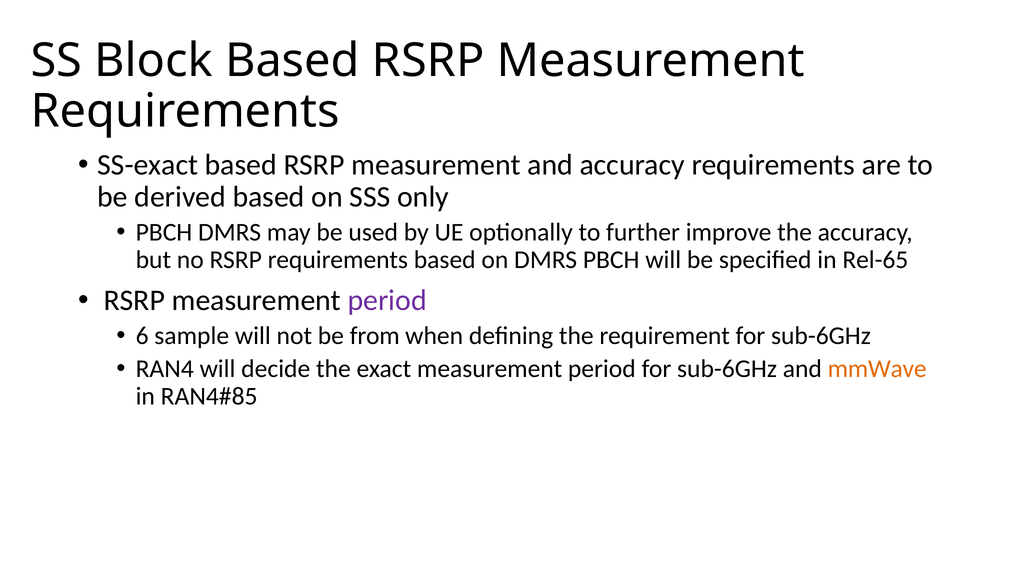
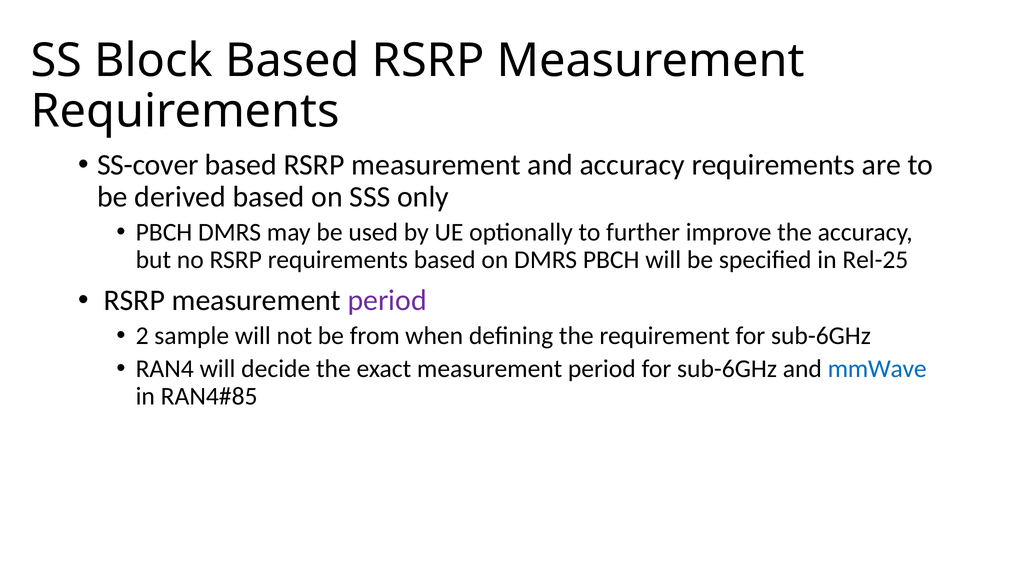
SS-exact: SS-exact -> SS-cover (148, 165)
Rel-65: Rel-65 -> Rel-25 (875, 260)
6: 6 -> 2 (142, 336)
mmWave colour: orange -> blue (877, 369)
